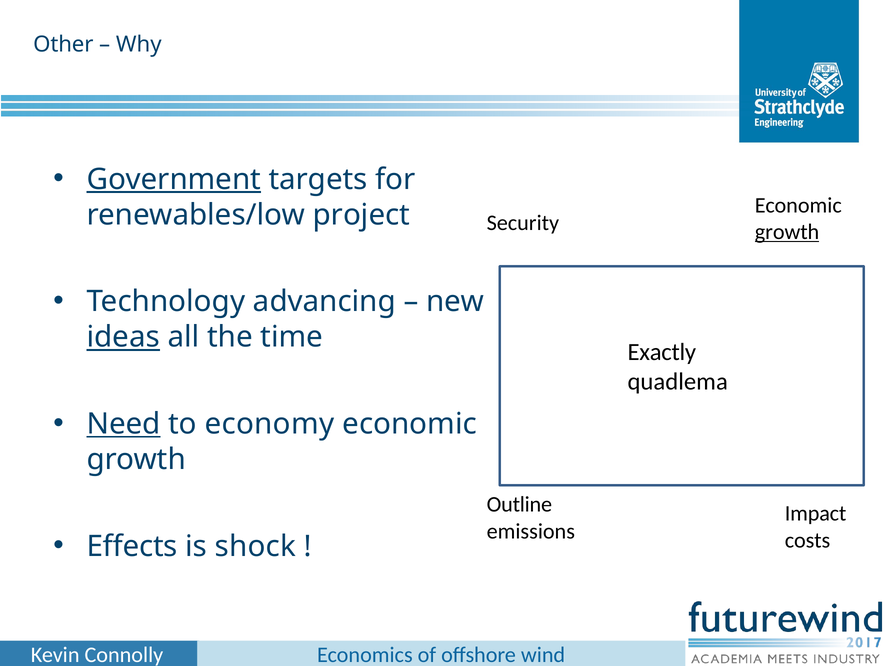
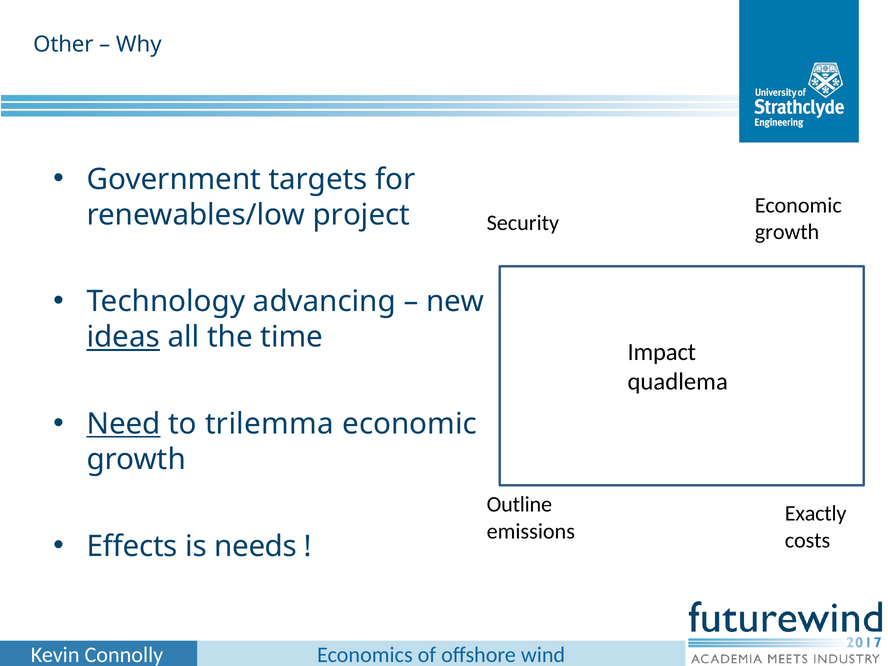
Government underline: present -> none (174, 179)
growth underline: present -> none (787, 232)
Exactly: Exactly -> Impact (662, 352)
economy: economy -> trilemma (269, 424)
Impact: Impact -> Exactly (816, 514)
shock: shock -> needs (256, 546)
